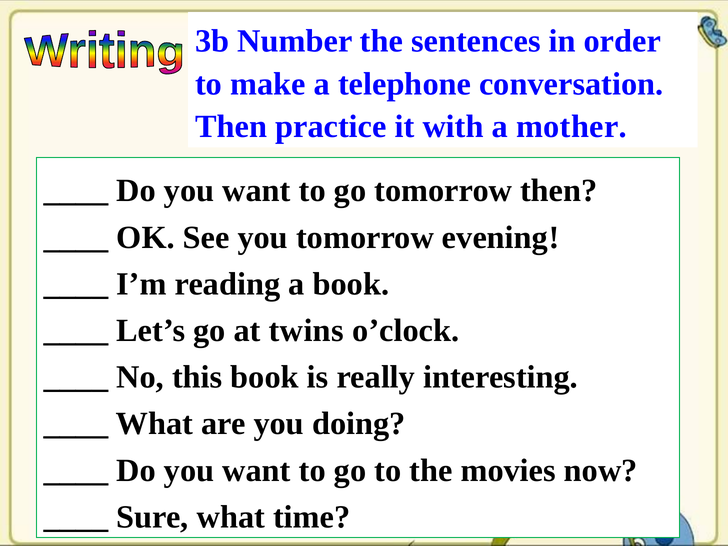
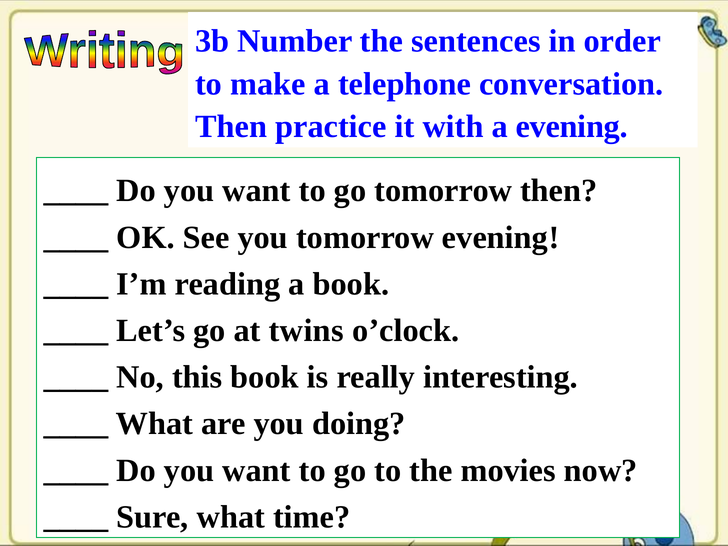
a mother: mother -> evening (572, 127)
